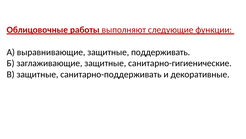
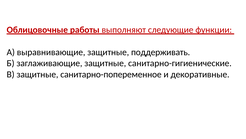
санитарно-поддерживать: санитарно-поддерживать -> санитарно-попеременное (111, 74)
